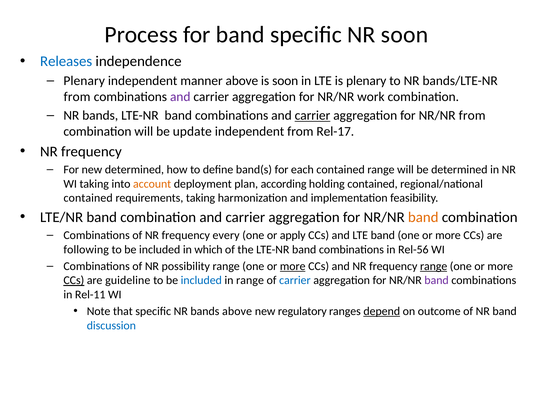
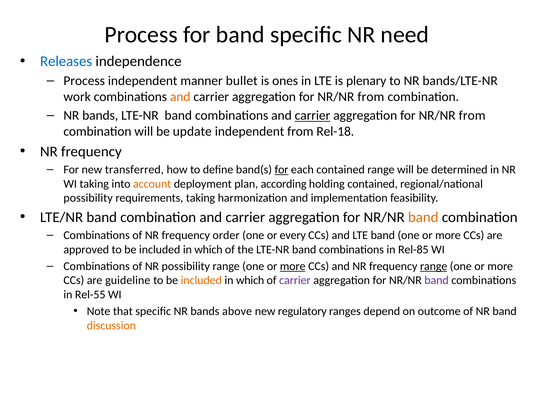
NR soon: soon -> need (405, 35)
Plenary: Plenary -> Process (84, 81)
manner above: above -> bullet (242, 81)
is soon: soon -> ones (285, 81)
from: from -> work (77, 97)
and colour: purple -> orange (180, 97)
work: work -> from (371, 97)
Rel-17: Rel-17 -> Rel-18 (335, 132)
new determined: determined -> transferred (134, 170)
for underline: none -> present (282, 170)
contained: contained -> possibility (88, 198)
every: every -> order (226, 236)
apply: apply -> every (293, 236)
following: following -> approved (86, 250)
Rel-56: Rel-56 -> Rel-85 (413, 250)
CCs underline: present -> none (74, 281)
included colour: blue -> orange (201, 281)
range: range -> which (250, 281)
carrier colour: blue -> purple (295, 281)
Rel-11: Rel-11 -> Rel-55 (90, 295)
depend underline: present -> none (382, 312)
discussion colour: blue -> orange (111, 326)
